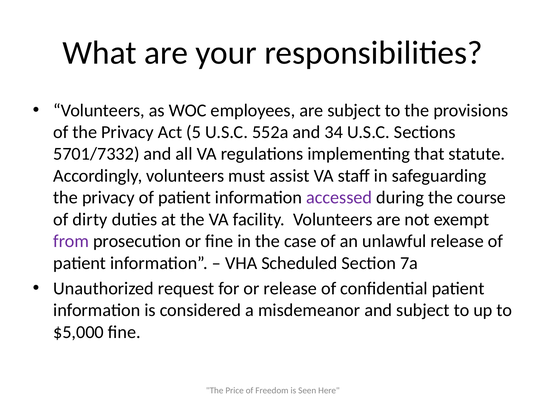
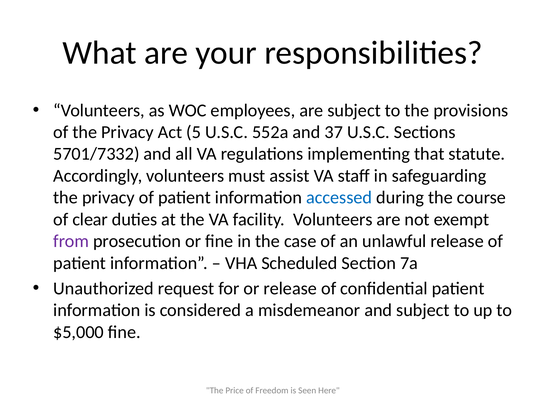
34: 34 -> 37 (334, 132)
accessed colour: purple -> blue (339, 198)
dirty: dirty -> clear (90, 220)
